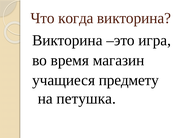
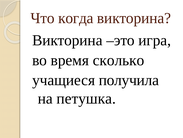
магазин: магазин -> сколько (119, 60)
предмету: предмету -> получила (129, 80)
